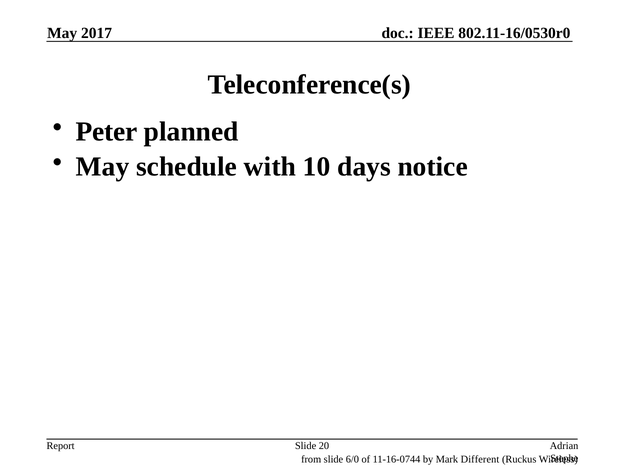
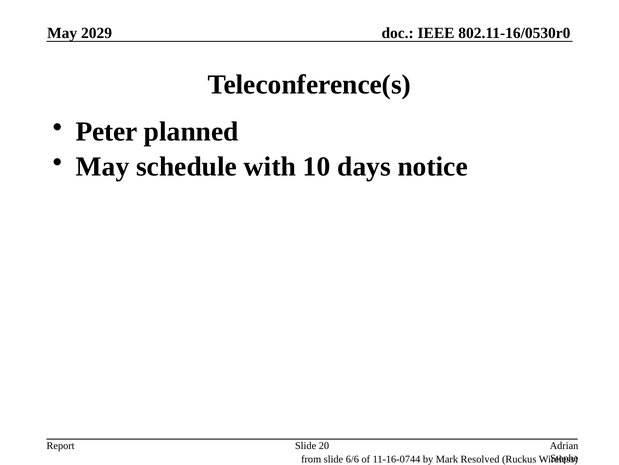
2017: 2017 -> 2029 (97, 33)
6/0: 6/0 -> 6/6 (352, 459)
Different: Different -> Resolved (480, 459)
